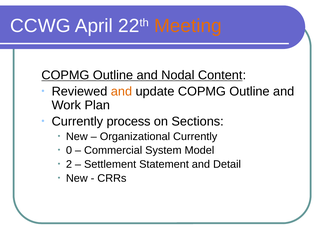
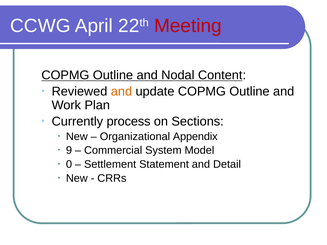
Meeting colour: orange -> red (188, 26)
Organizational Currently: Currently -> Appendix (195, 137)
0: 0 -> 9 (69, 150)
2: 2 -> 0 (69, 164)
